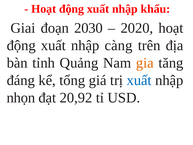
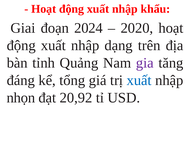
2030: 2030 -> 2024 (88, 28)
càng: càng -> dạng (119, 45)
gia colour: orange -> purple (145, 63)
